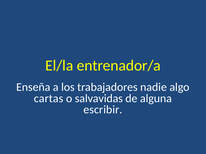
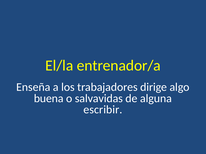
nadie: nadie -> dirige (154, 87)
cartas: cartas -> buena (49, 99)
